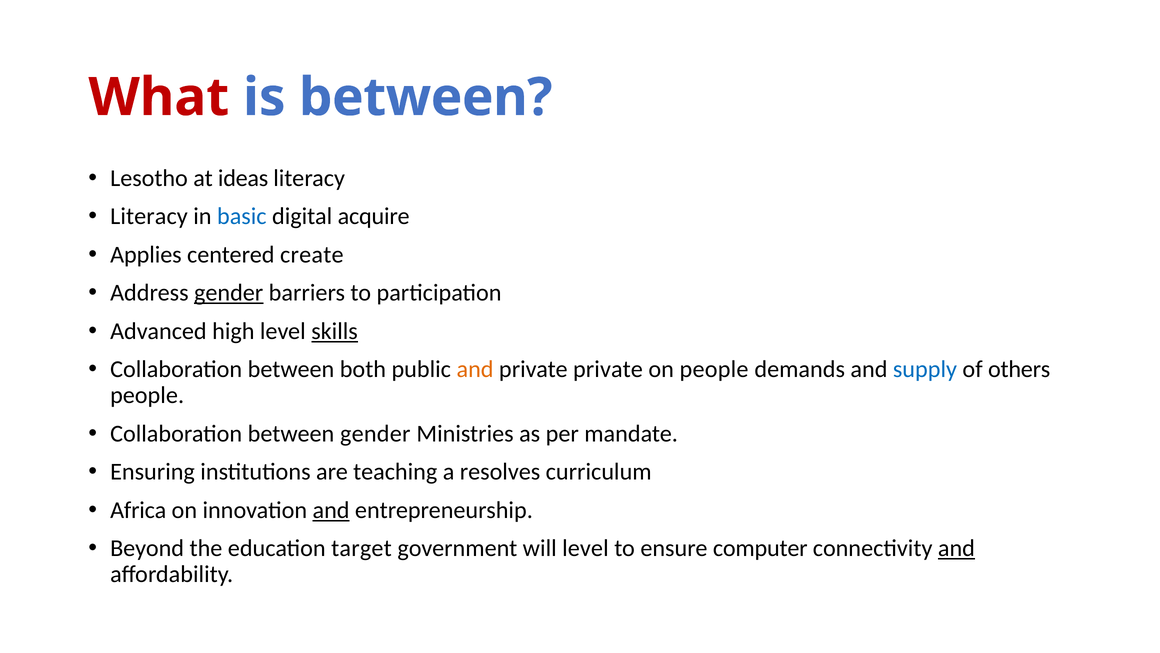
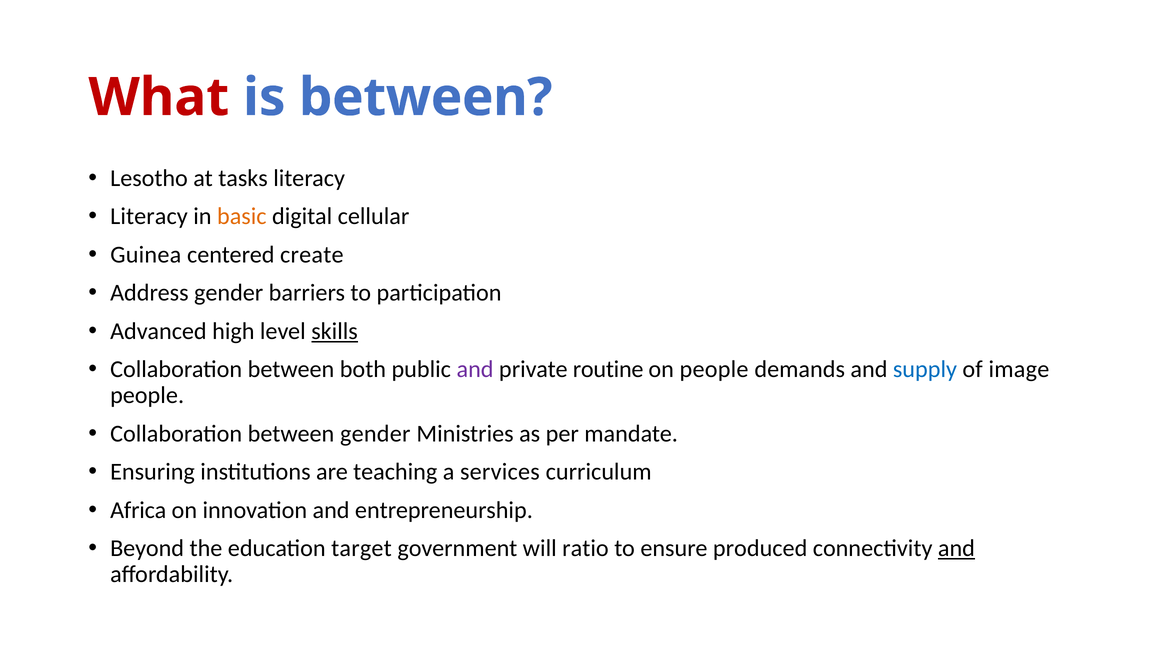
ideas: ideas -> tasks (243, 178)
basic colour: blue -> orange (242, 216)
acquire: acquire -> cellular (374, 216)
Applies: Applies -> Guinea (146, 254)
gender underline: present -> none (229, 293)
and colour: orange -> purple (475, 369)
private private: private -> routine (608, 369)
others: others -> image (1019, 369)
resolves: resolves -> services (500, 472)
and underline: present -> none (331, 510)
will level: level -> ratio (585, 548)
computer: computer -> produced (760, 548)
